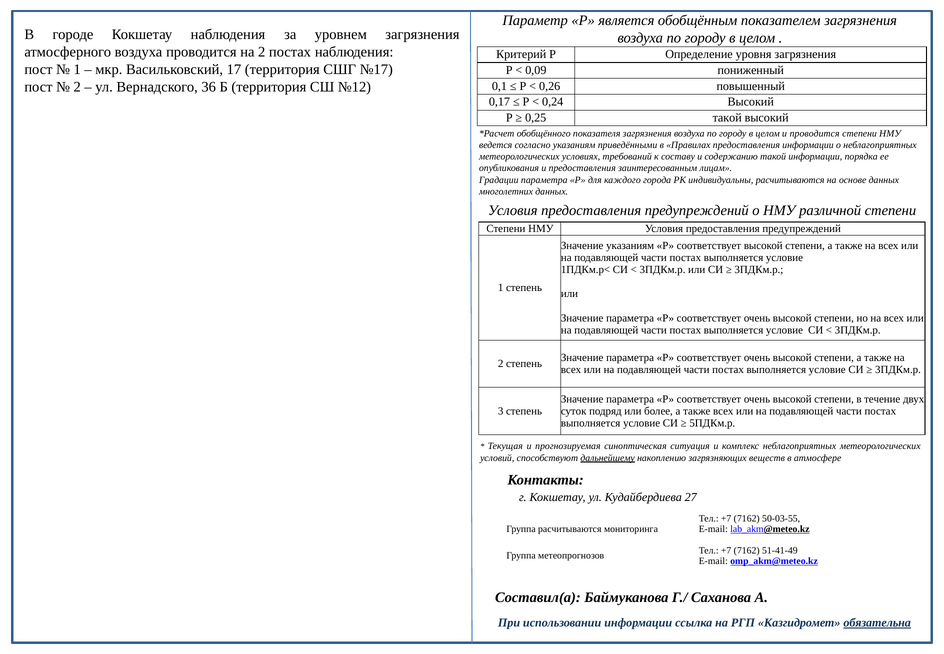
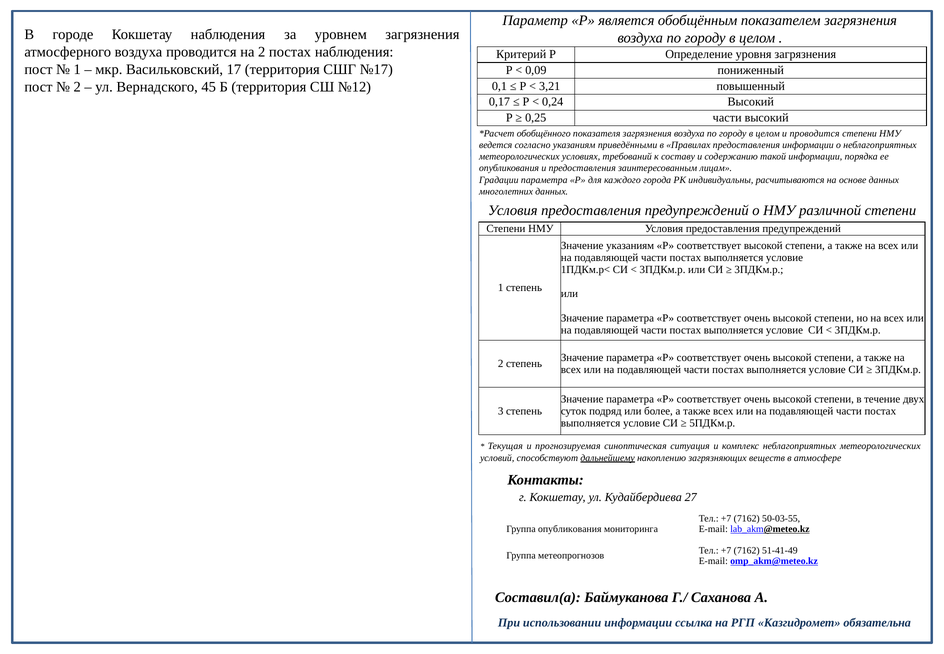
36: 36 -> 45 (209, 87)
0,26: 0,26 -> 3,21 (550, 86)
0,25 такой: такой -> части (727, 118)
Группа расчитываются: расчитываются -> опубликования (570, 529)
обязательна underline: present -> none (877, 622)
